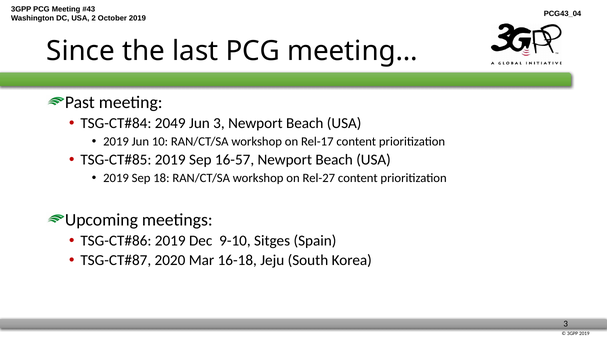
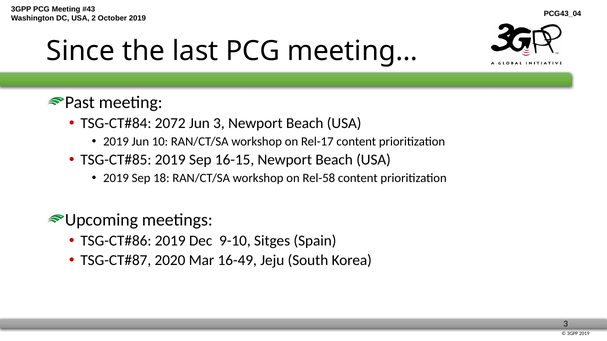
2049: 2049 -> 2072 (170, 124)
16-57: 16-57 -> 16-15 (235, 160)
Rel-27: Rel-27 -> Rel-58 (319, 178)
16-18: 16-18 -> 16-49 (237, 261)
